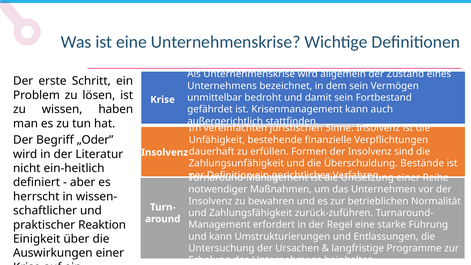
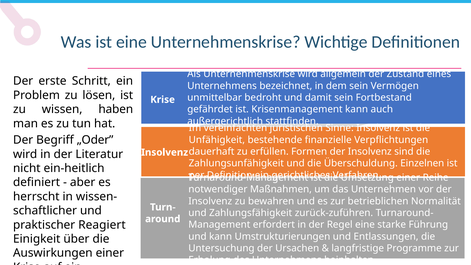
Bestände: Bestände -> Einzelnen (422, 163)
Reaktion: Reaktion -> Reagiert (102, 225)
